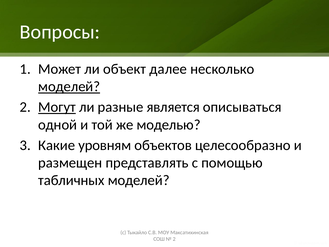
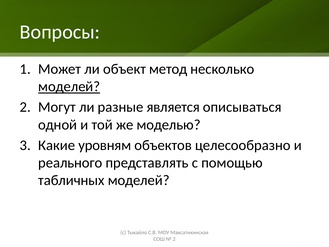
далее: далее -> метод (168, 69)
Могут underline: present -> none (57, 107)
размещен: размещен -> реального (70, 163)
